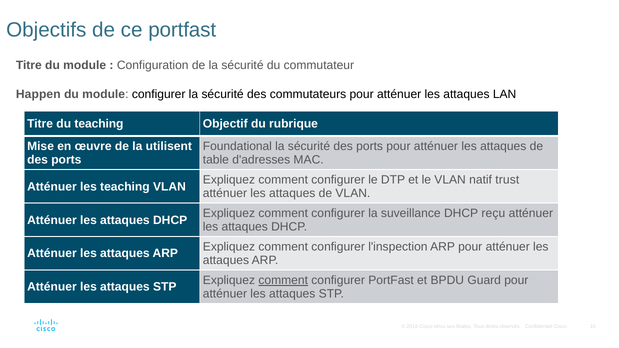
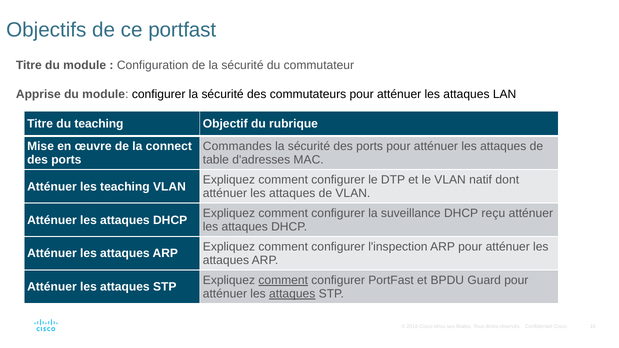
Happen: Happen -> Apprise (38, 94)
utilisent: utilisent -> connect (169, 146)
Foundational: Foundational -> Commandes (237, 146)
trust: trust -> dont (507, 180)
attaques underline: none -> present (292, 294)
